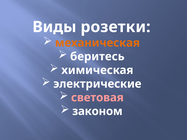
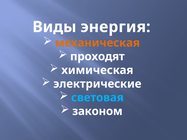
розетки: розетки -> энергия (115, 27)
беритесь: беритесь -> проходят (97, 57)
световая colour: pink -> light blue (97, 98)
